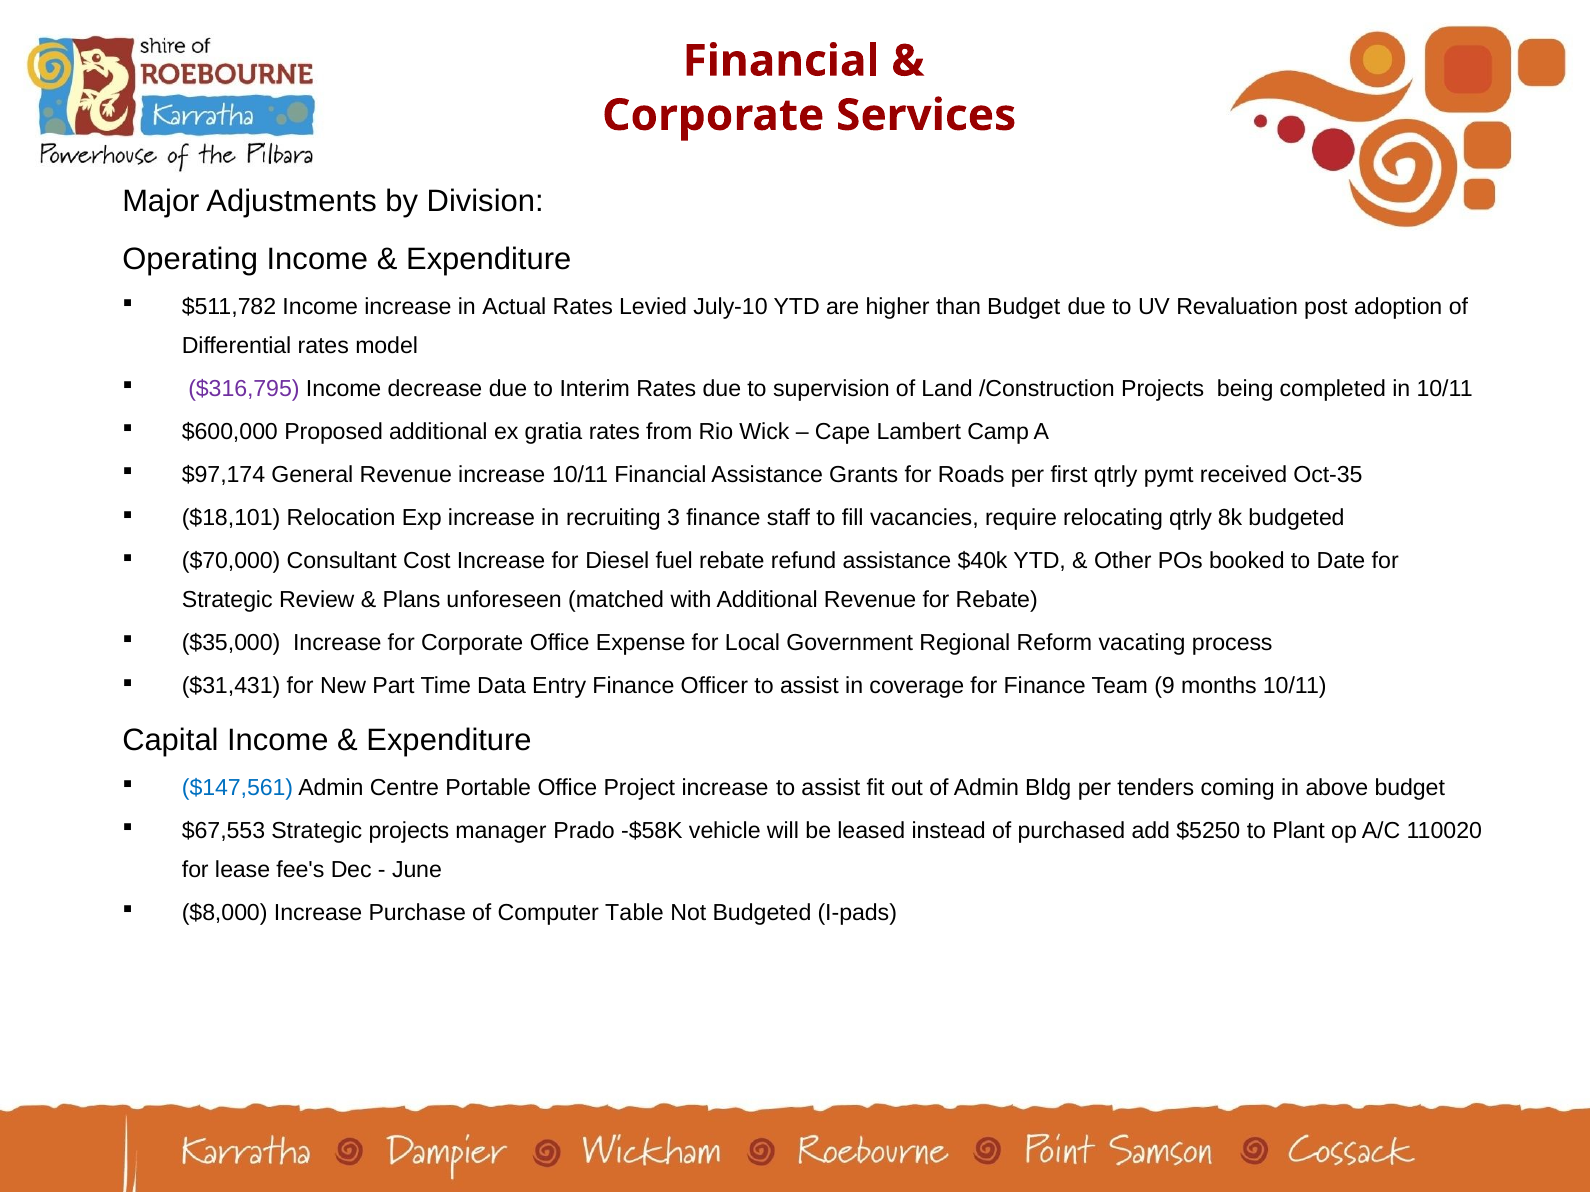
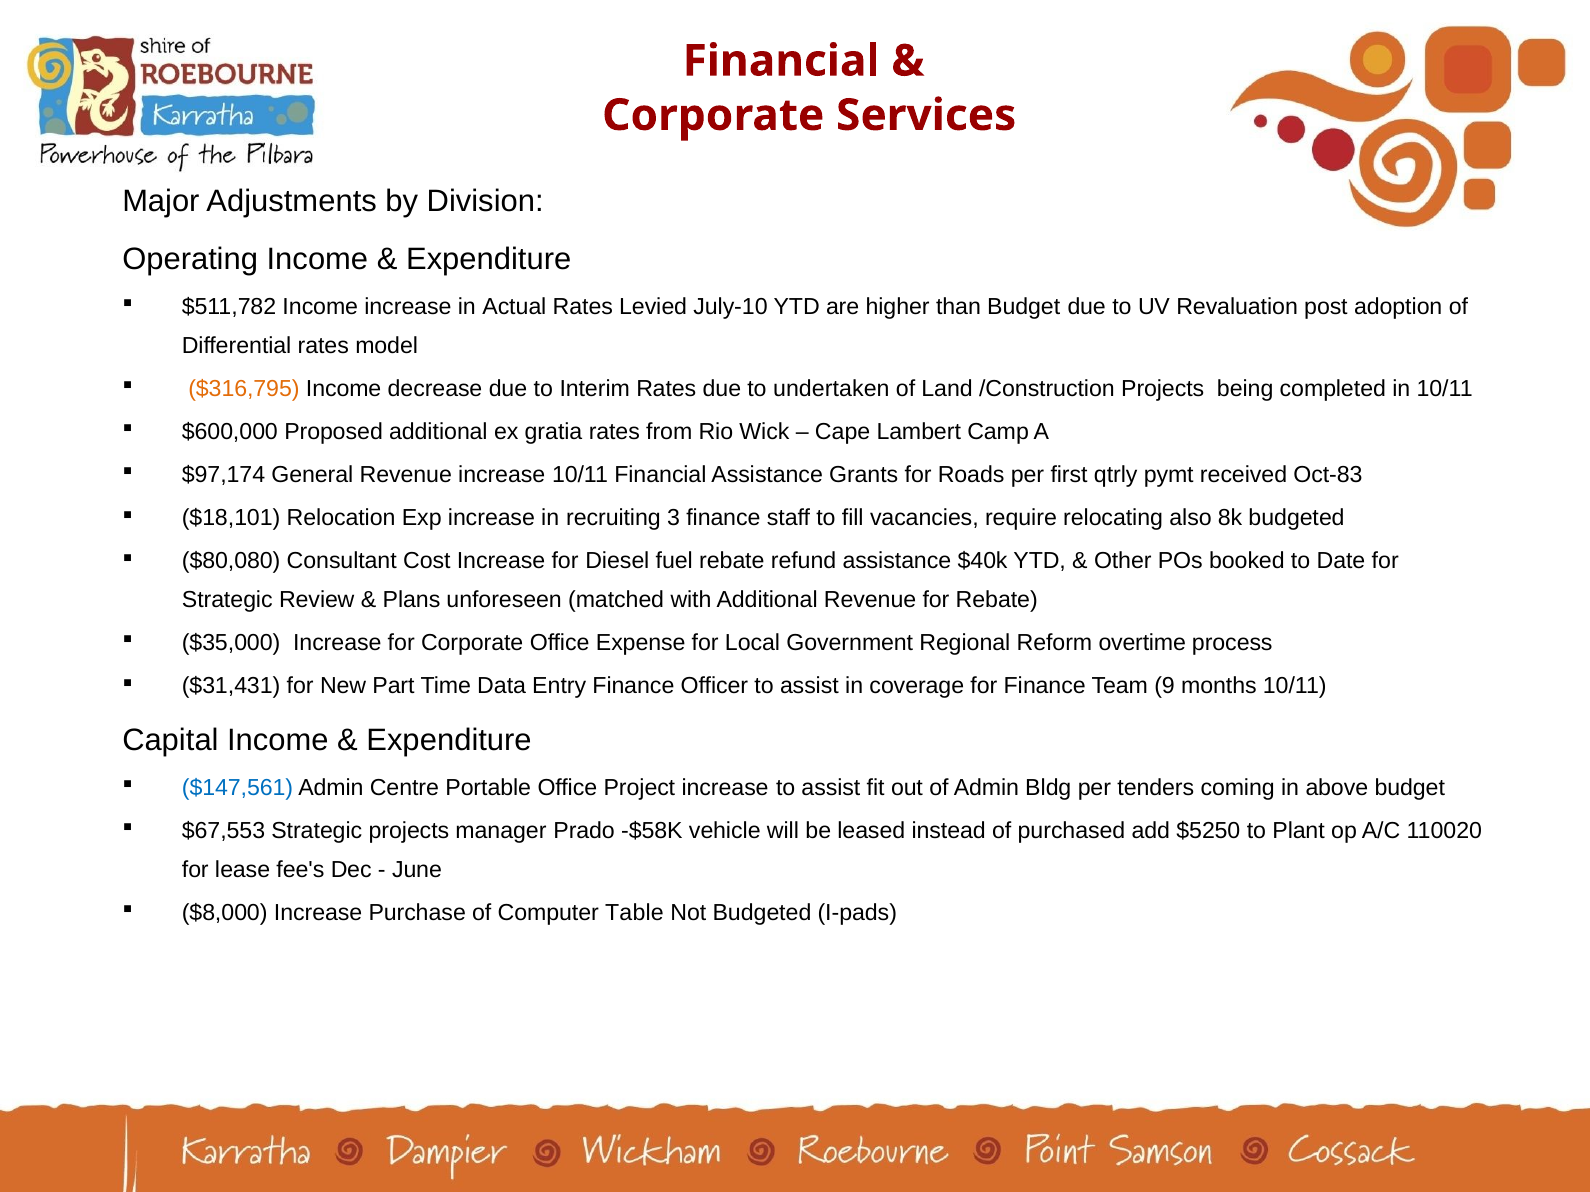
$316,795 colour: purple -> orange (244, 389)
supervision: supervision -> undertaken (831, 389)
Oct-35: Oct-35 -> Oct-83 (1328, 475)
relocating qtrly: qtrly -> also (1191, 518)
$70,000: $70,000 -> $80,080 (231, 562)
vacating: vacating -> overtime (1142, 643)
